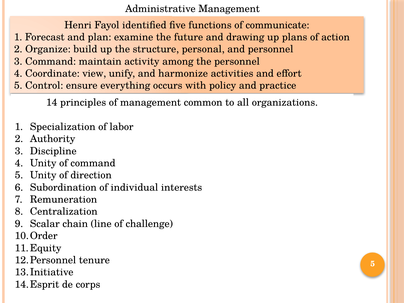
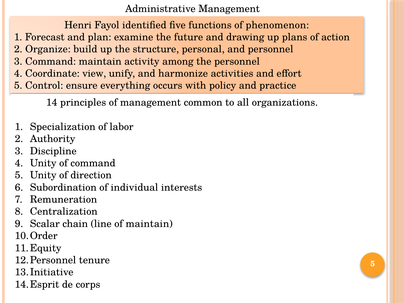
communicate: communicate -> phenomenon (277, 25)
of challenge: challenge -> maintain (149, 224)
